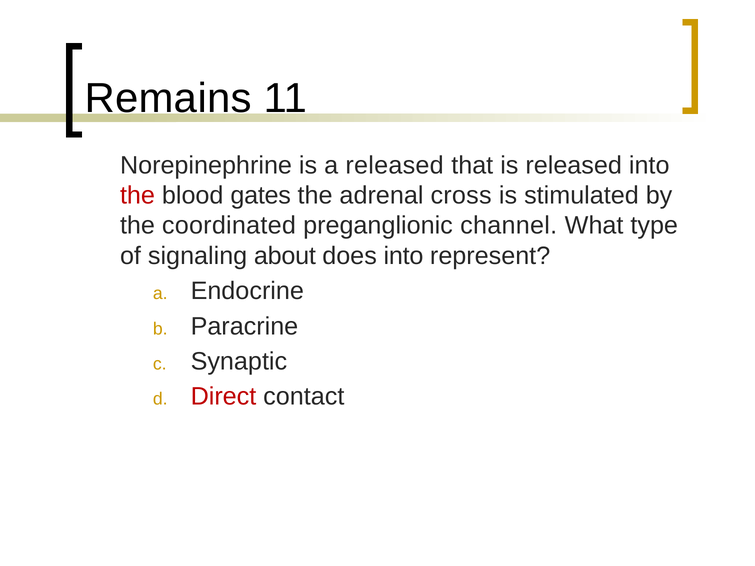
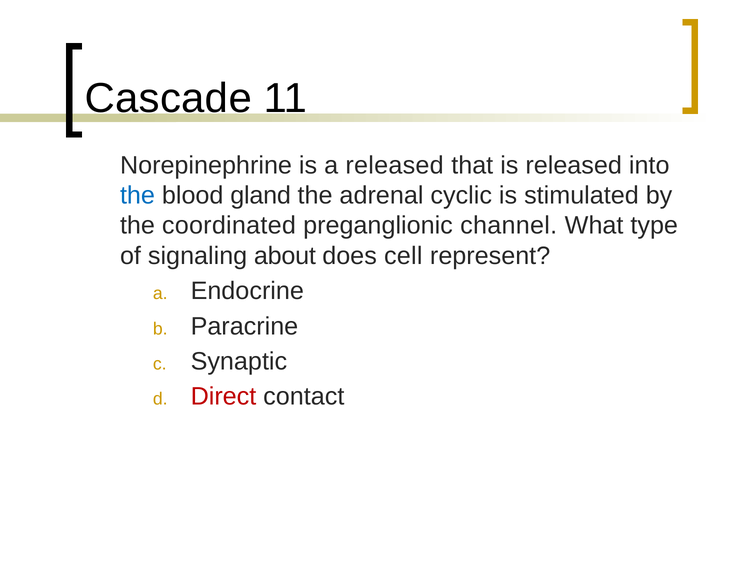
Remains: Remains -> Cascade (168, 99)
the colour: red -> blue (137, 196)
gates: gates -> gland (261, 196)
cross: cross -> cyclic (461, 196)
does into: into -> cell (403, 256)
